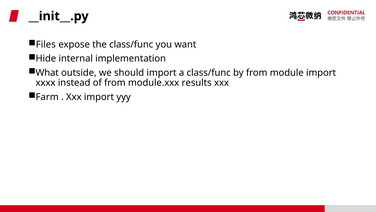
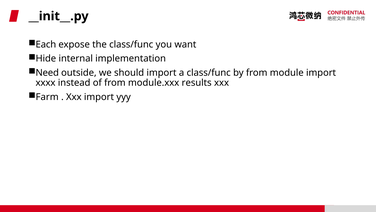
Files: Files -> Each (46, 44)
What: What -> Need (47, 73)
